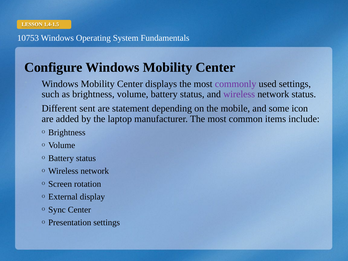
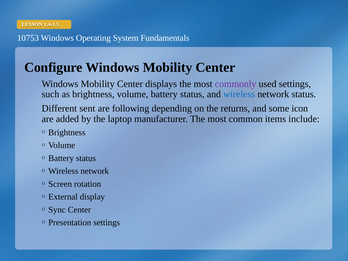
wireless colour: purple -> blue (239, 94)
statement: statement -> following (131, 109)
mobile: mobile -> returns (235, 109)
